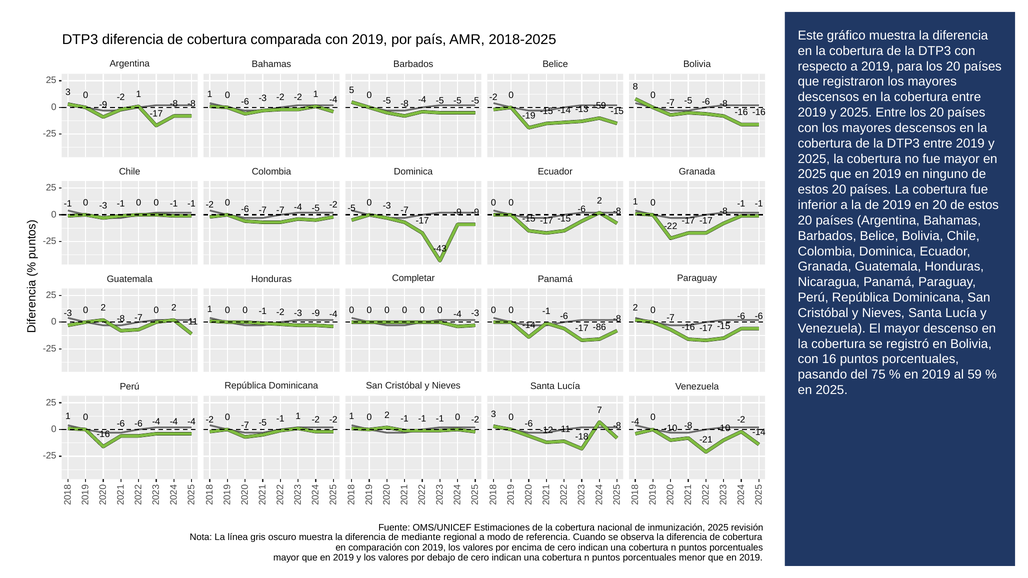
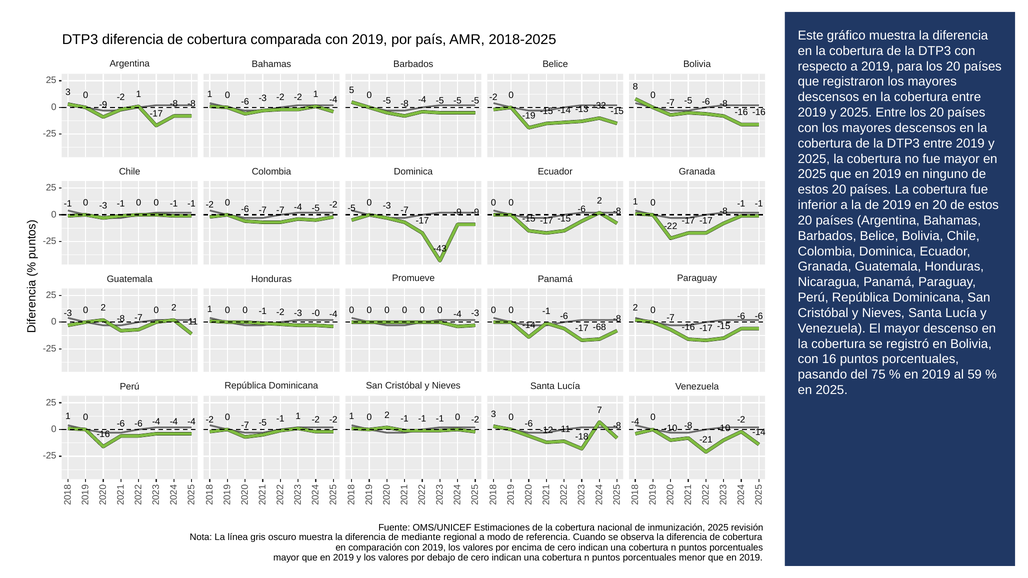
-59: -59 -> -32 (599, 106)
Completar: Completar -> Promueve (413, 278)
-3 -9: -9 -> -0 (316, 313)
-86: -86 -> -68 (599, 327)
